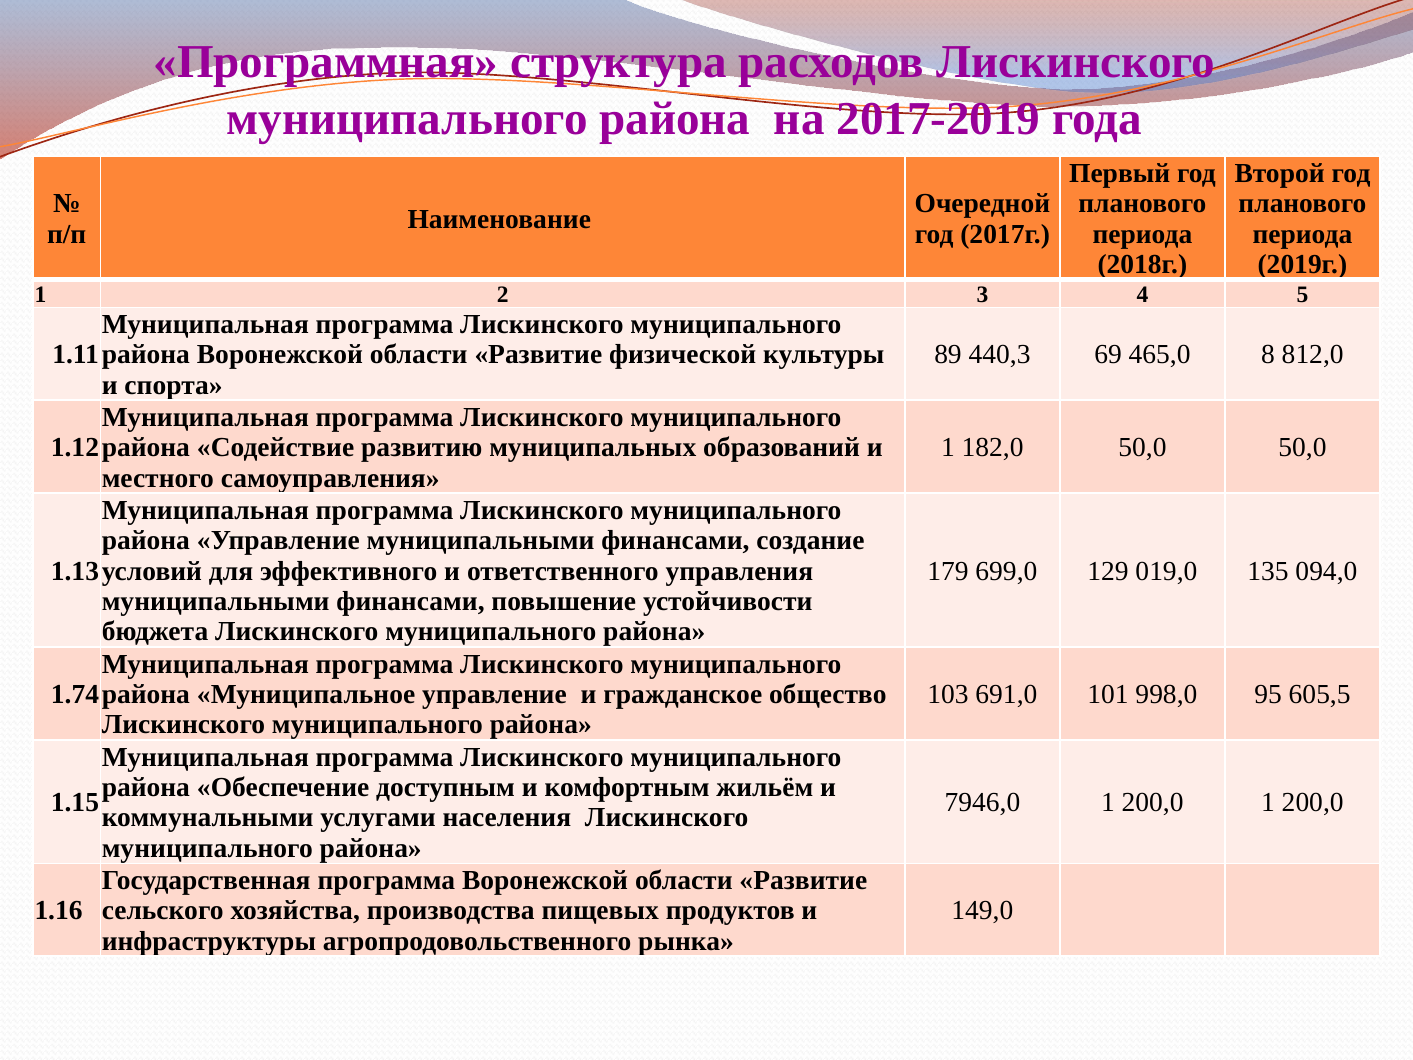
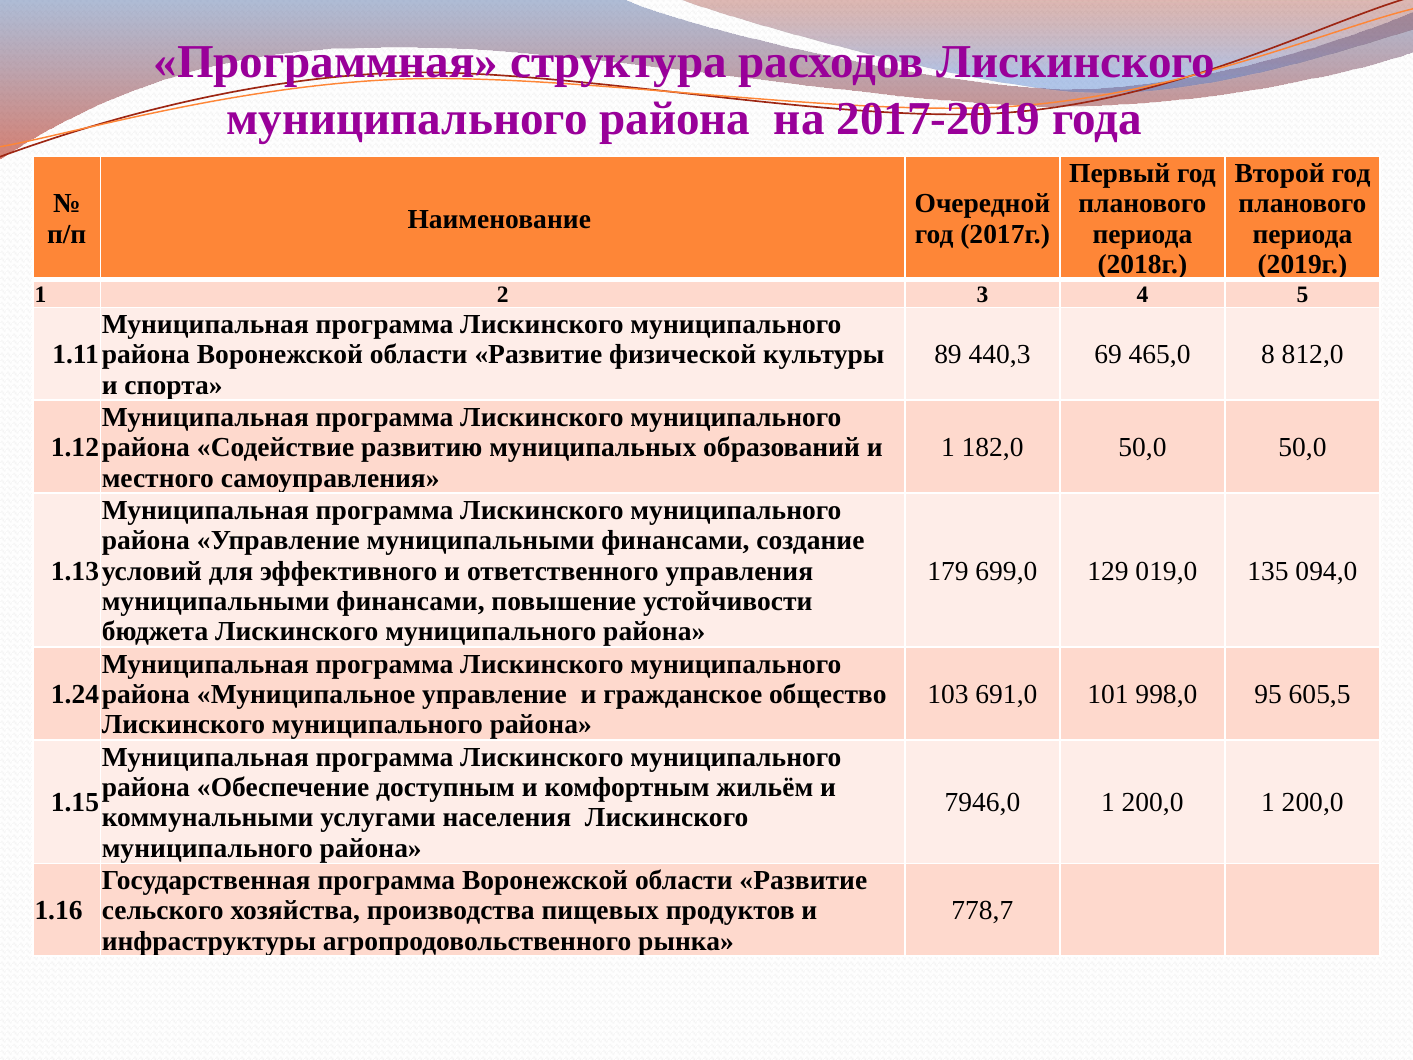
1.74: 1.74 -> 1.24 (75, 694)
149,0: 149,0 -> 778,7 (982, 910)
